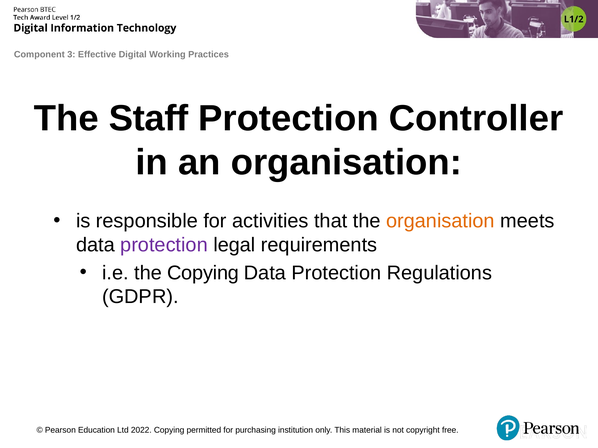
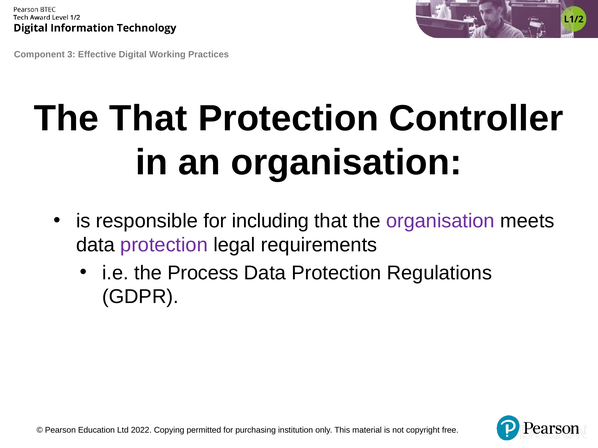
The Staff: Staff -> That (148, 119)
activities: activities -> including (270, 221)
organisation colour: orange -> purple (440, 221)
the Copying: Copying -> Process (203, 273)
